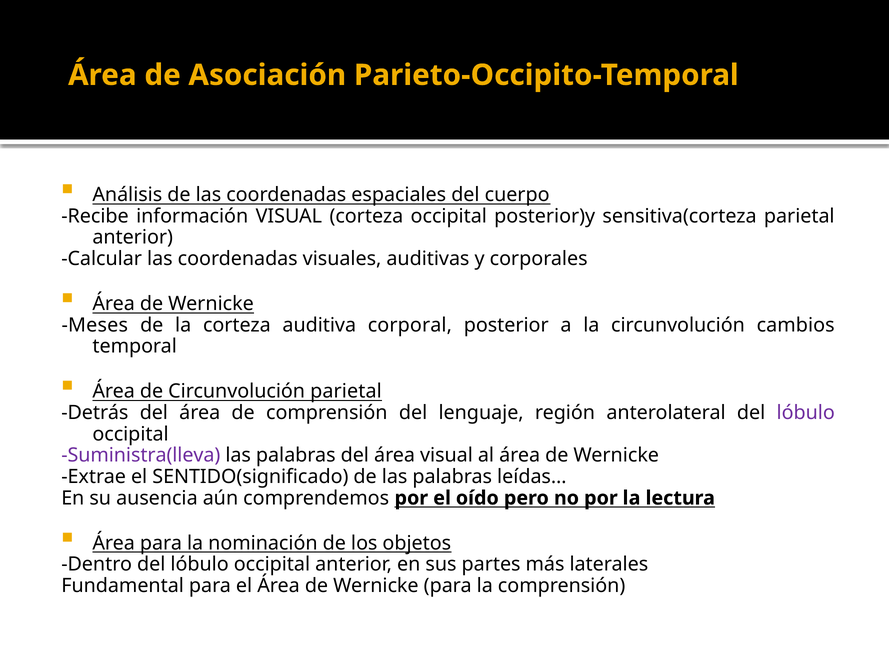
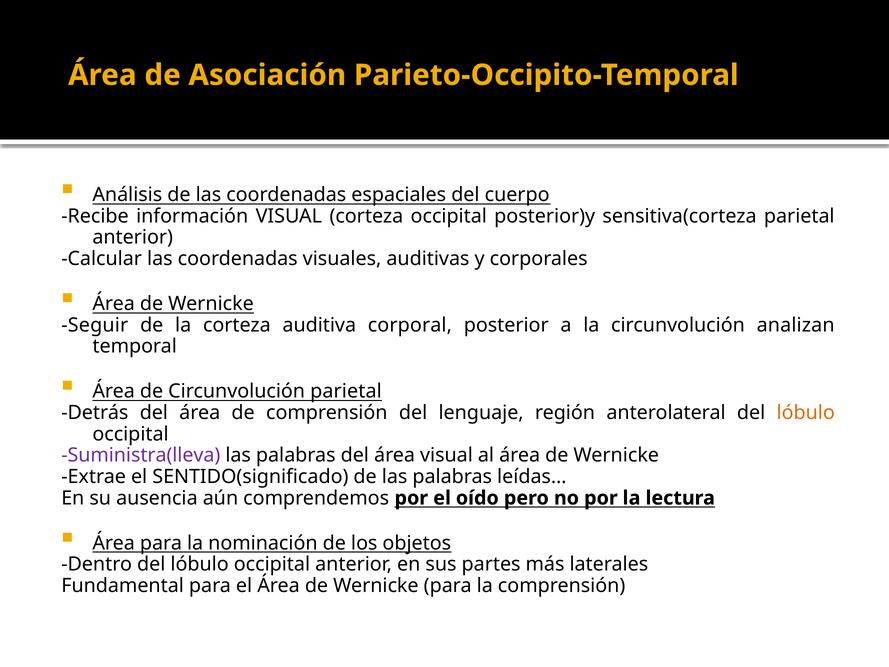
Meses: Meses -> Seguir (95, 325)
cambios: cambios -> analizan (796, 325)
lóbulo colour: purple -> orange (806, 413)
